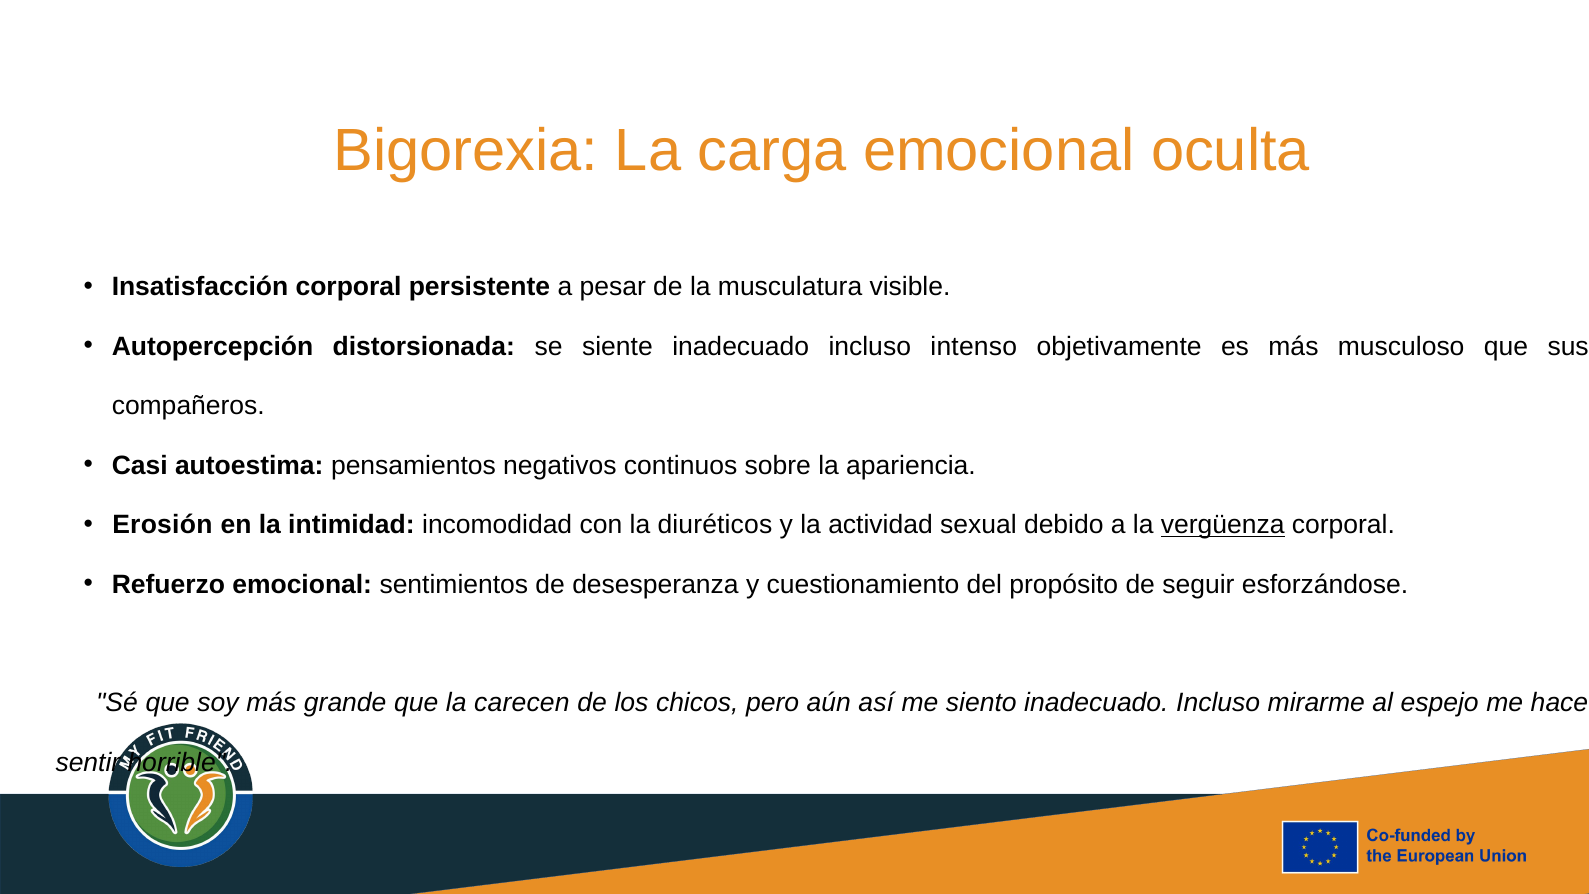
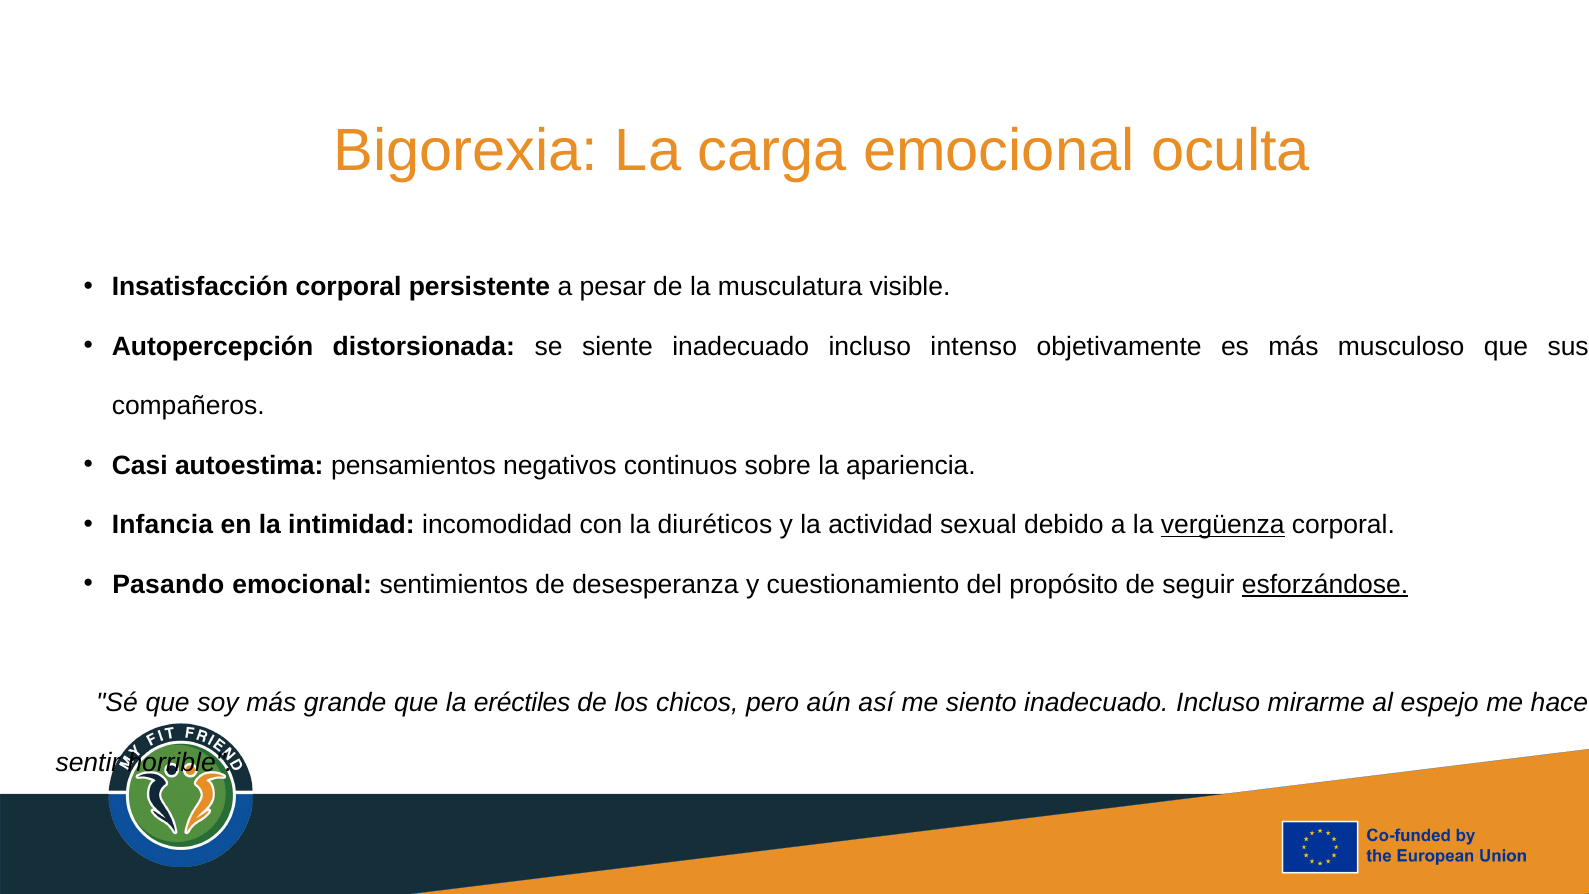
Erosión: Erosión -> Infancia (162, 525)
Refuerzo: Refuerzo -> Pasando (168, 584)
esforzándose underline: none -> present (1325, 584)
carecen: carecen -> eréctiles (522, 703)
